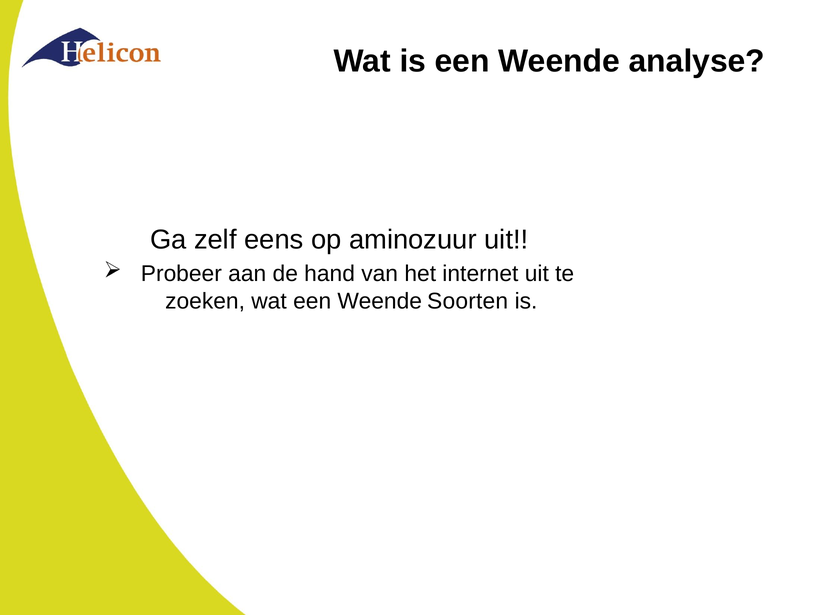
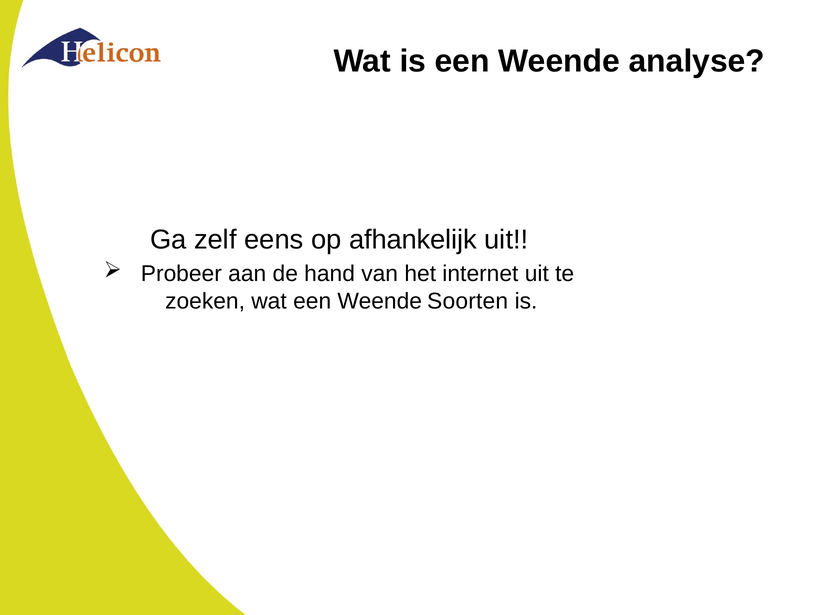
aminozuur: aminozuur -> afhankelijk (413, 240)
